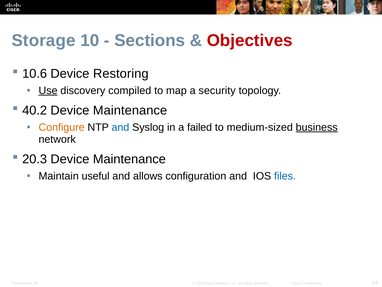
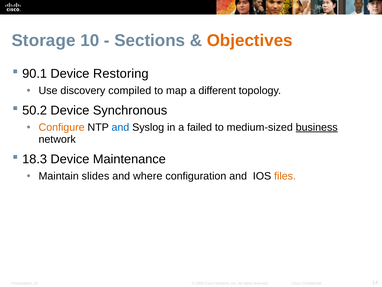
Objectives colour: red -> orange (250, 40)
10.6: 10.6 -> 90.1 (35, 73)
Use underline: present -> none (48, 90)
security: security -> different (217, 90)
40.2: 40.2 -> 50.2 (35, 110)
Maintenance: Maintenance -> Synchronous (130, 110)
20.3: 20.3 -> 18.3 (35, 159)
useful: useful -> slides (95, 176)
allows: allows -> where (148, 176)
files colour: blue -> orange (285, 176)
